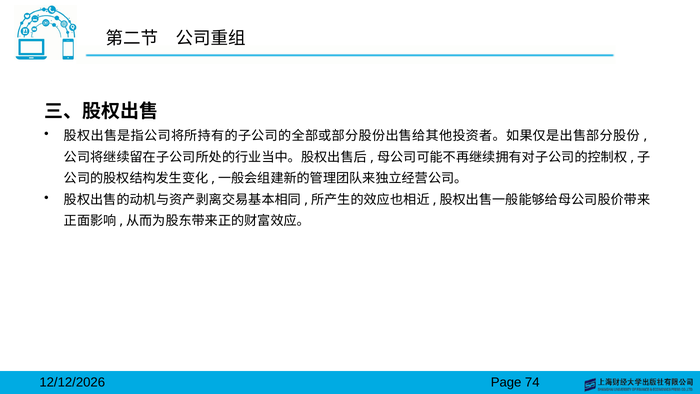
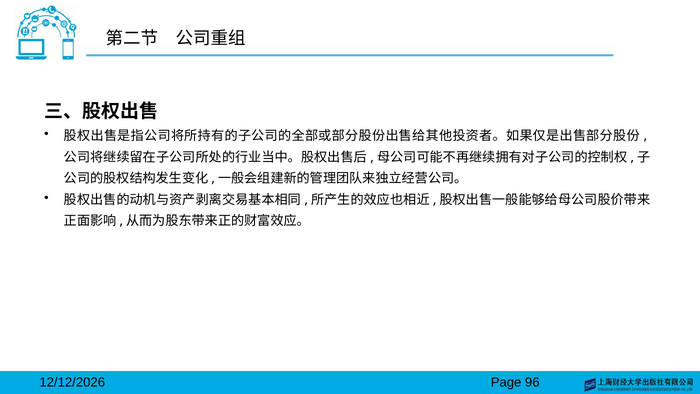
74: 74 -> 96 (532, 382)
